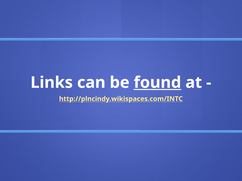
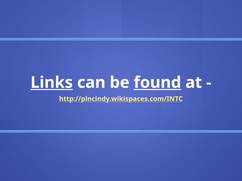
Links underline: none -> present (52, 83)
